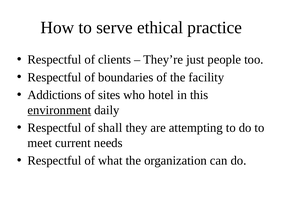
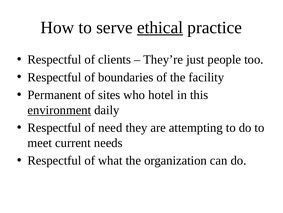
ethical underline: none -> present (160, 27)
Addictions: Addictions -> Permanent (54, 95)
shall: shall -> need (110, 127)
